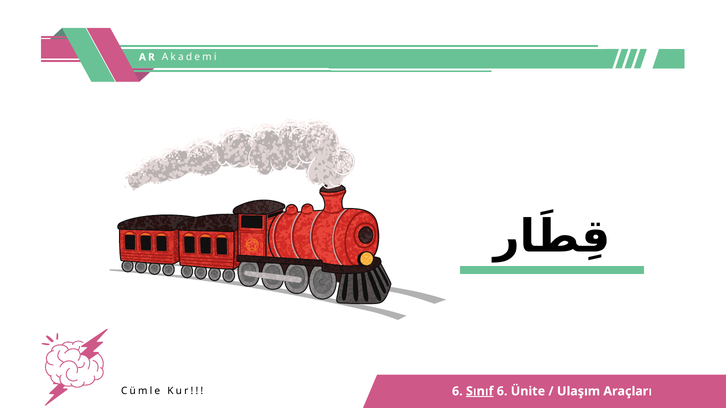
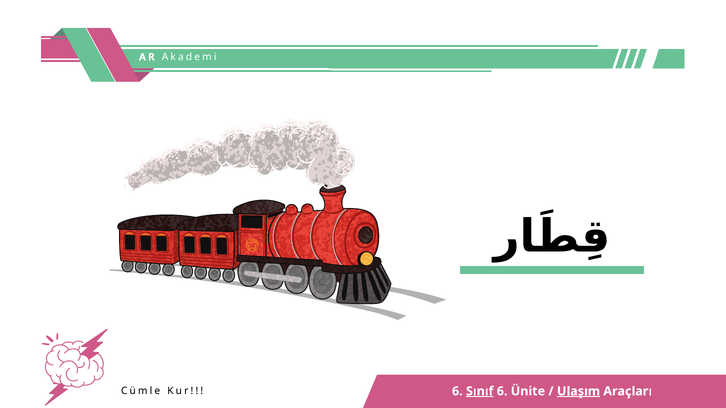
Ulaşım underline: none -> present (578, 392)
